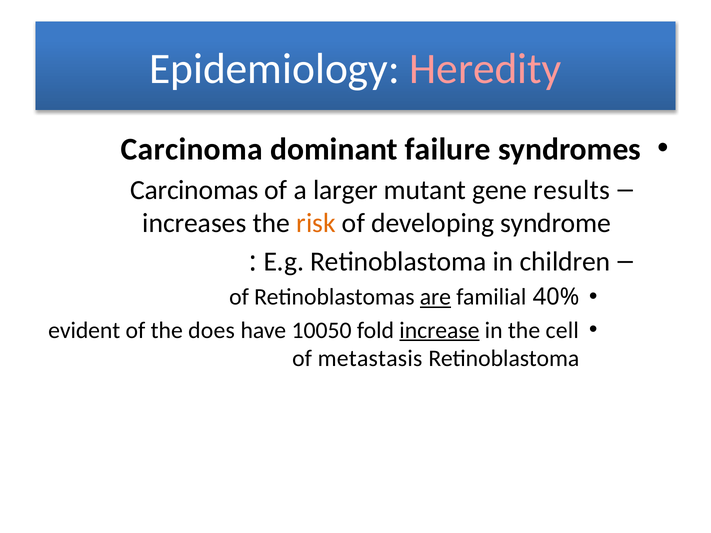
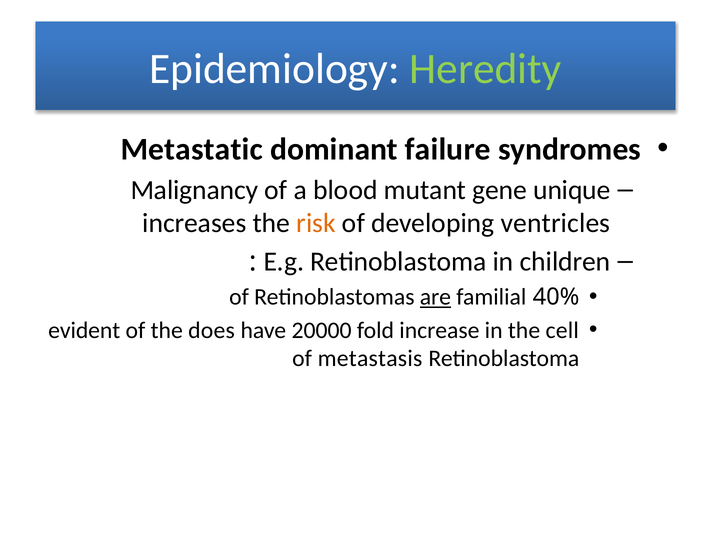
Heredity colour: pink -> light green (485, 69)
Carcinoma: Carcinoma -> Metastatic (192, 149)
Carcinomas: Carcinomas -> Malignancy (194, 190)
larger: larger -> blood (345, 190)
results: results -> unique (572, 190)
syndrome: syndrome -> ventricles (555, 223)
10050: 10050 -> 20000 (322, 330)
increase underline: present -> none (439, 330)
